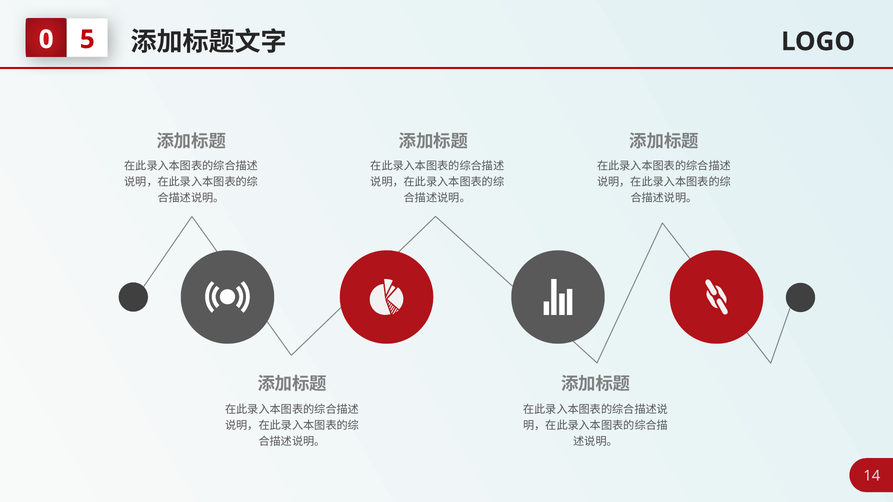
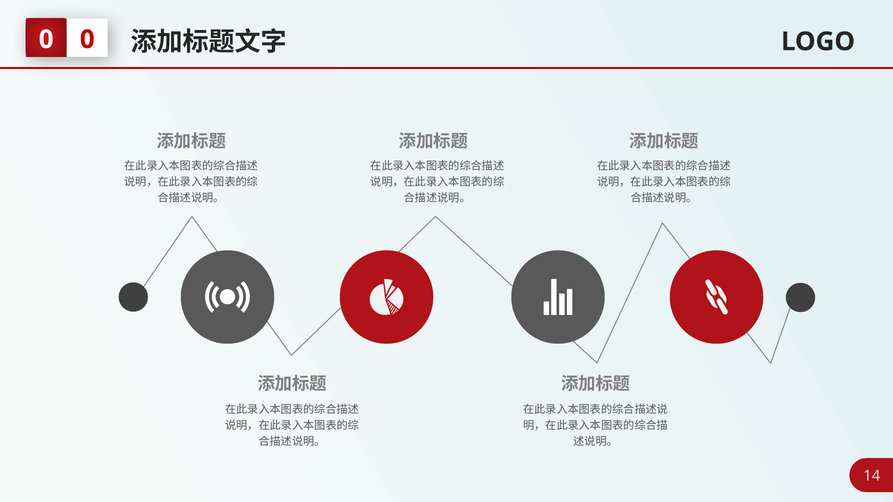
5: 5 -> 0 (87, 39)
